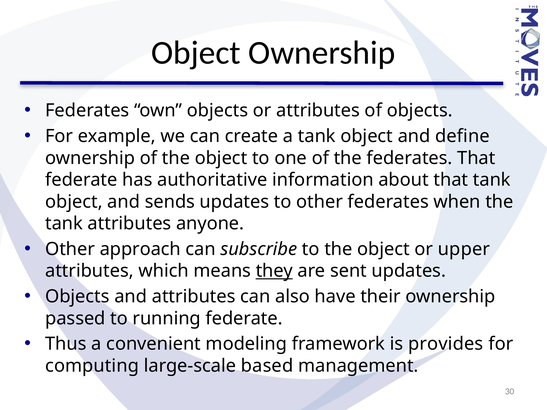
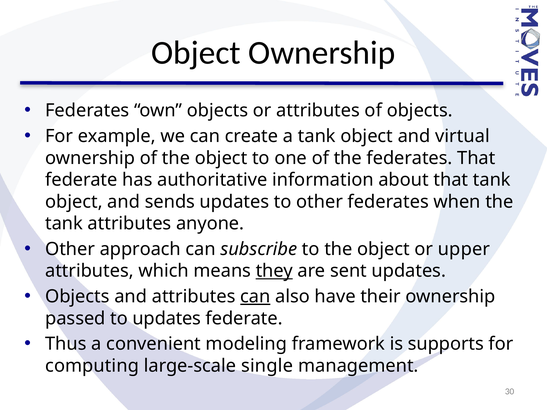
define: define -> virtual (462, 136)
can underline: none -> present (255, 297)
to running: running -> updates (167, 319)
provides: provides -> supports (446, 344)
based: based -> single (267, 366)
